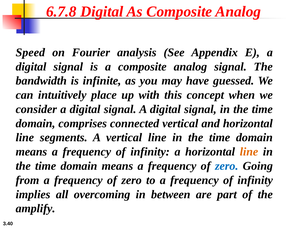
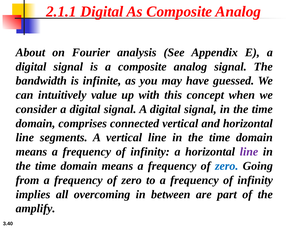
6.7.8: 6.7.8 -> 2.1.1 (61, 12)
Speed: Speed -> About (30, 52)
place: place -> value (104, 95)
line colour: orange -> purple (249, 152)
